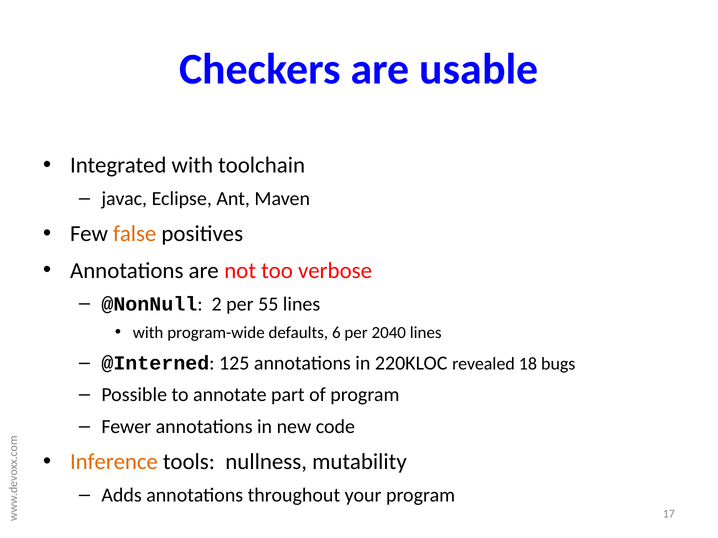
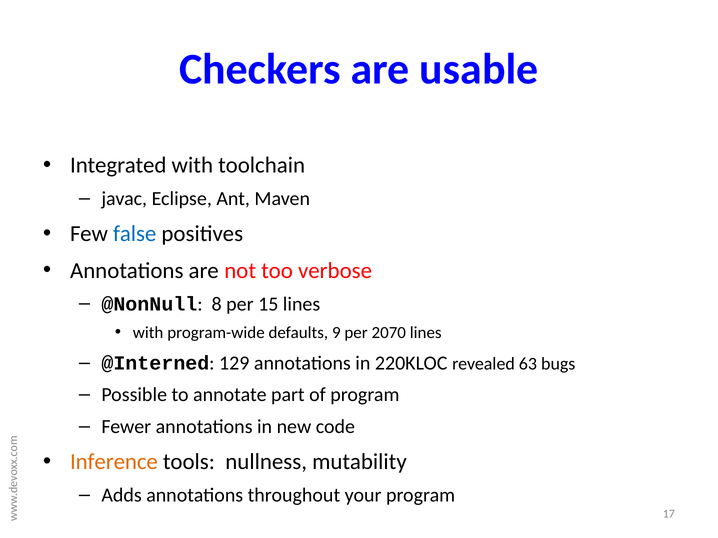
false colour: orange -> blue (135, 234)
2: 2 -> 8 (217, 304)
55: 55 -> 15 (268, 304)
6: 6 -> 9 (336, 333)
2040: 2040 -> 2070 (389, 333)
125: 125 -> 129 (234, 363)
18: 18 -> 63 (528, 364)
